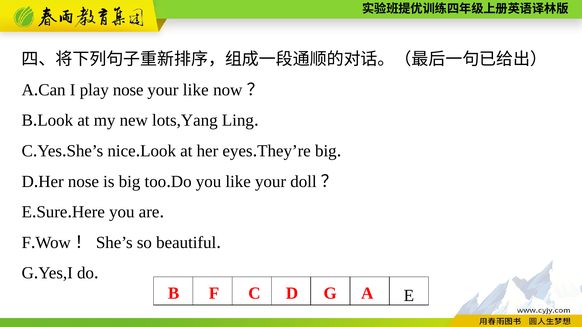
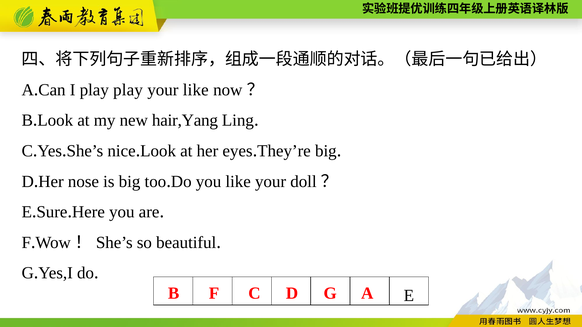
play nose: nose -> play (128, 90)
lots,Yang: lots,Yang -> hair,Yang (185, 121)
